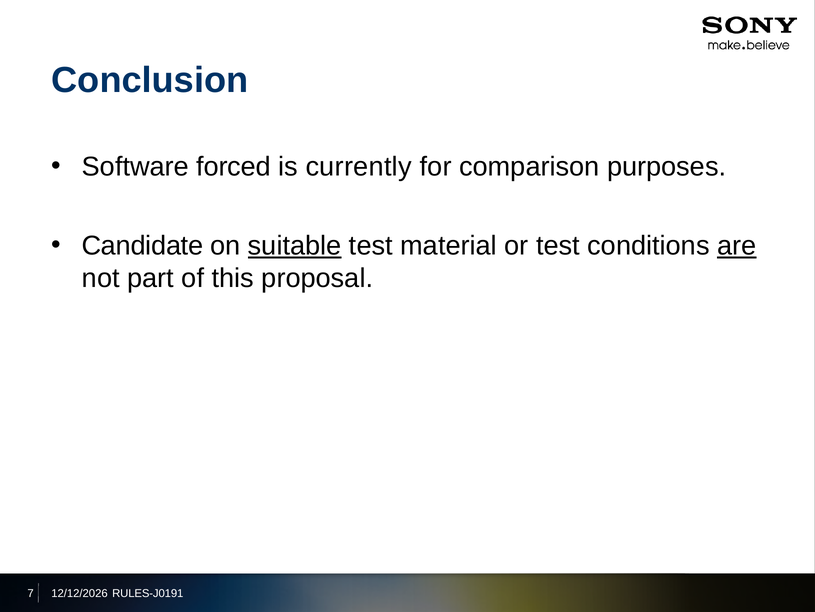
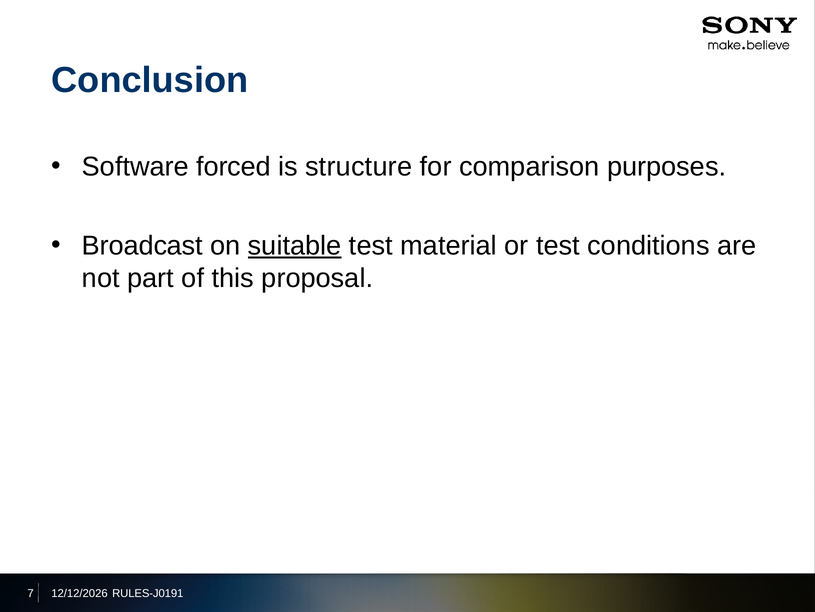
currently: currently -> structure (359, 167)
Candidate: Candidate -> Broadcast (142, 246)
are underline: present -> none (737, 246)
